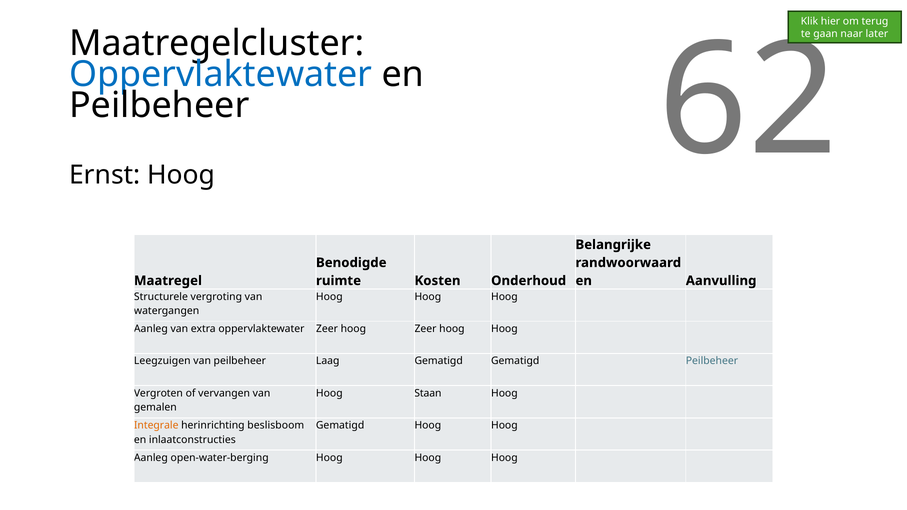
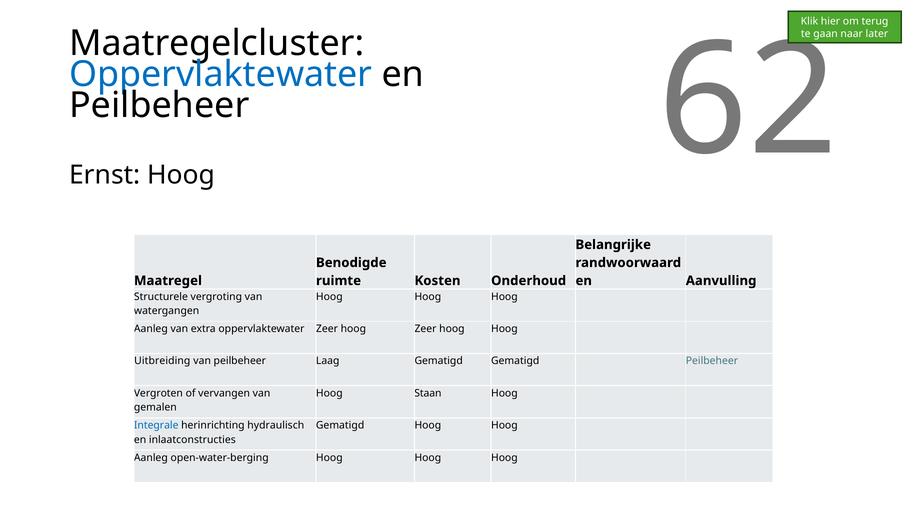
Leegzuigen: Leegzuigen -> Uitbreiding (162, 361)
Integrale colour: orange -> blue (156, 426)
beslisboom: beslisboom -> hydraulisch (276, 426)
